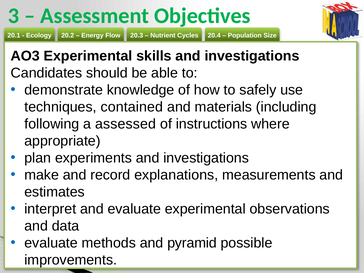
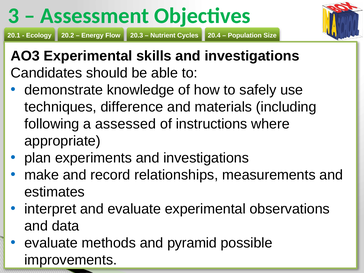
contained: contained -> difference (132, 107)
explanations: explanations -> relationships (176, 175)
